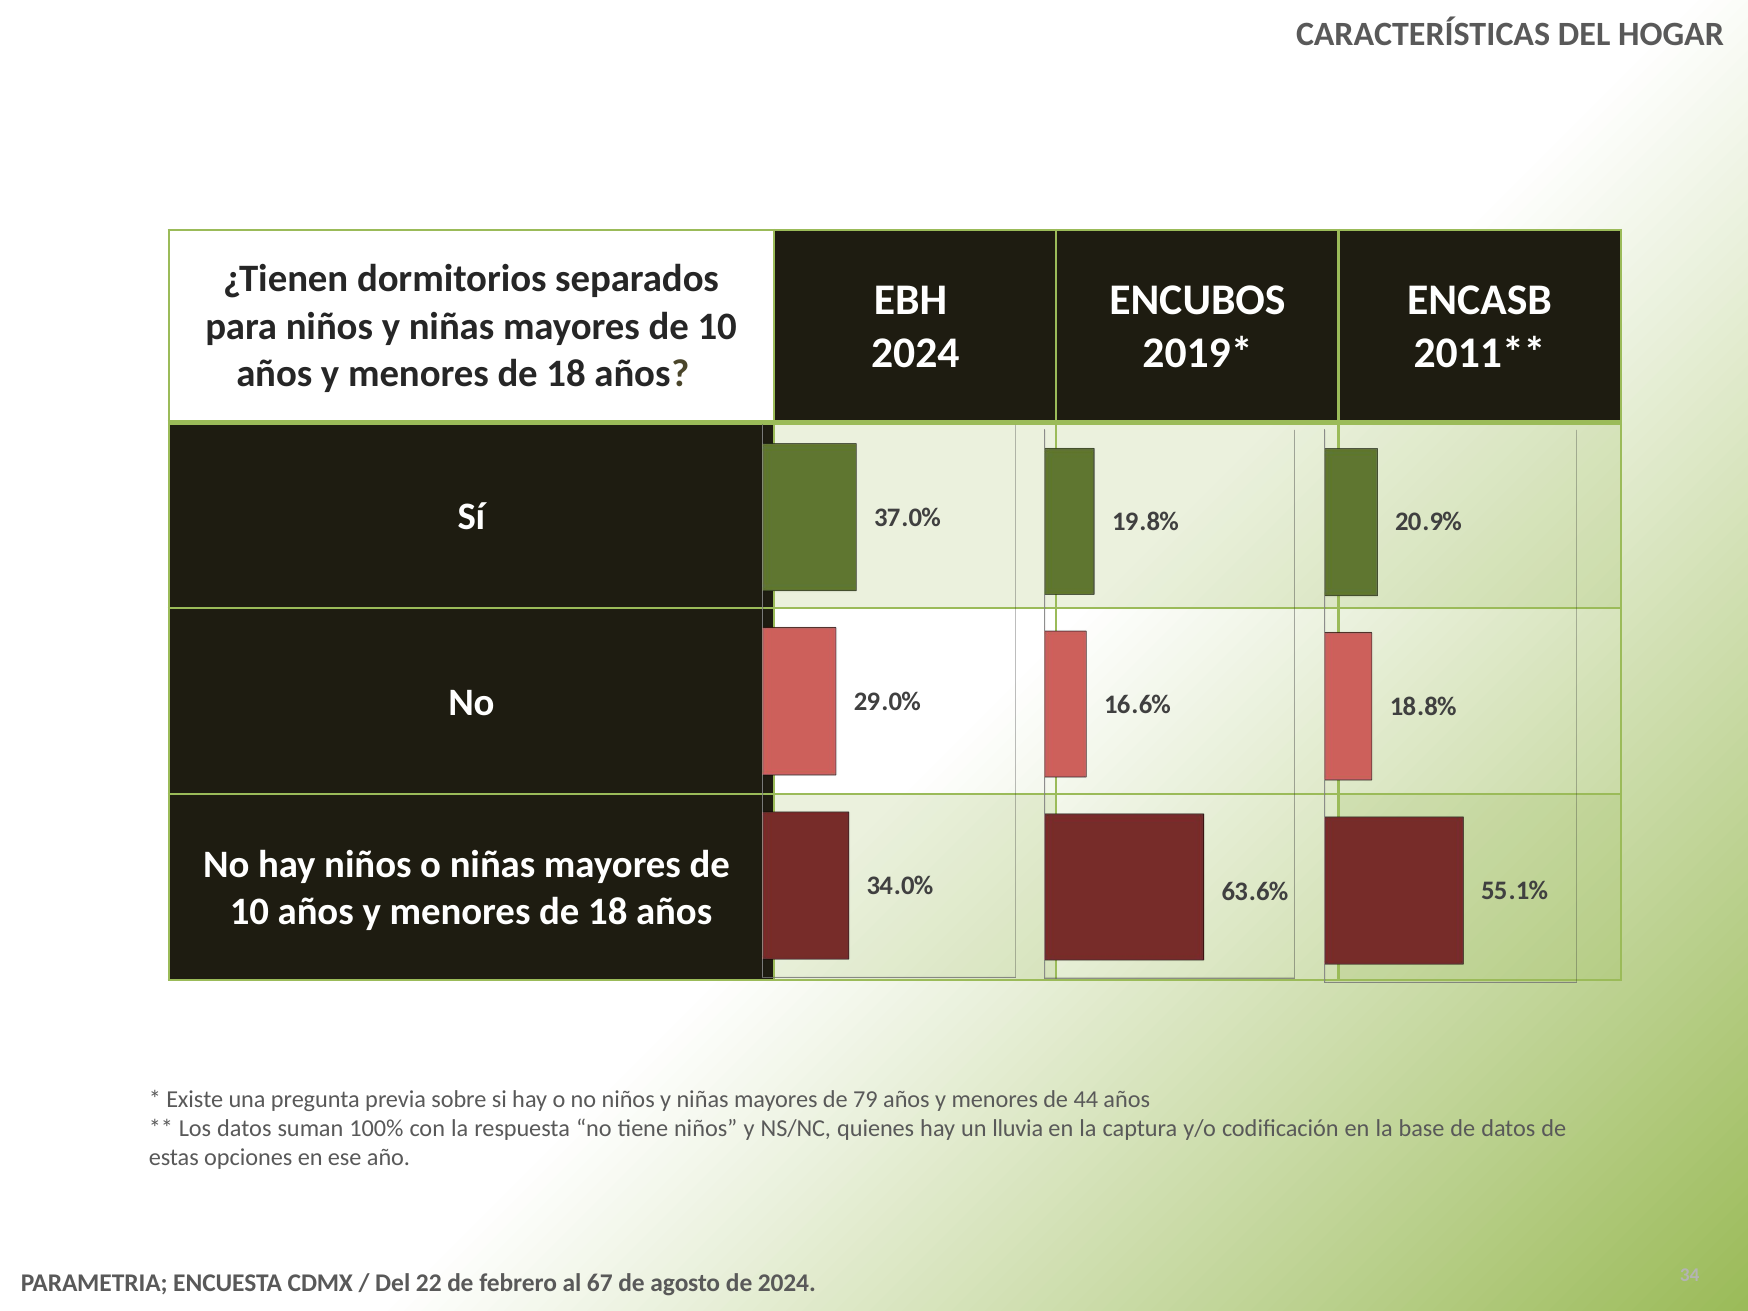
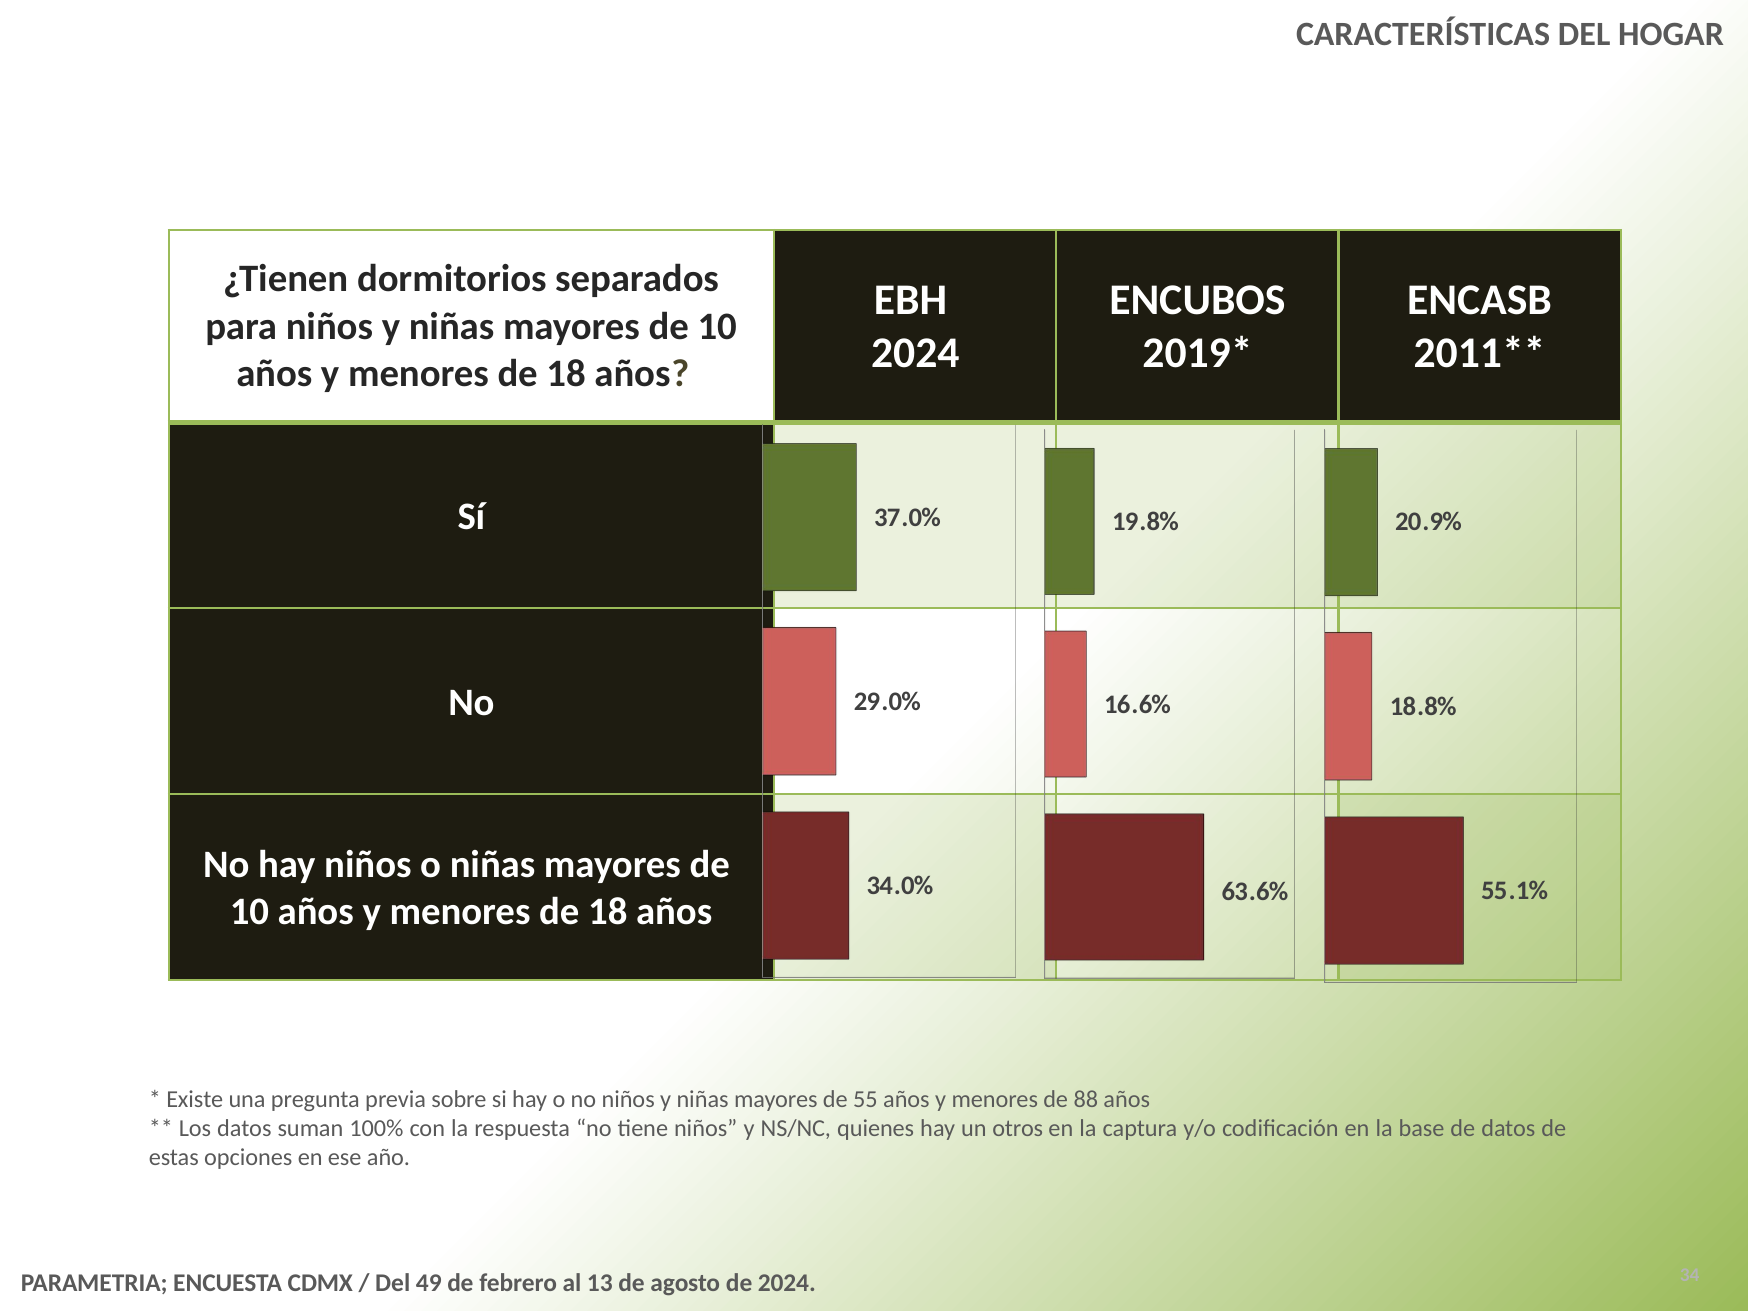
79: 79 -> 55 (865, 1099)
44: 44 -> 88 (1086, 1099)
lluvia: lluvia -> otros (1018, 1128)
22: 22 -> 49 (429, 1283)
67: 67 -> 13 (600, 1283)
